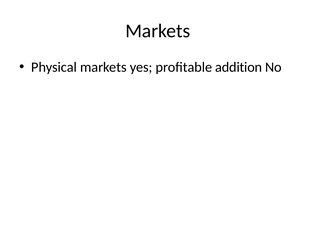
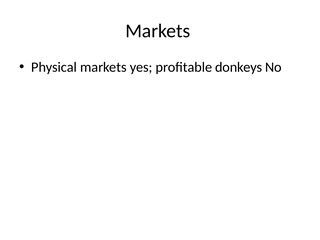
addition: addition -> donkeys (239, 67)
